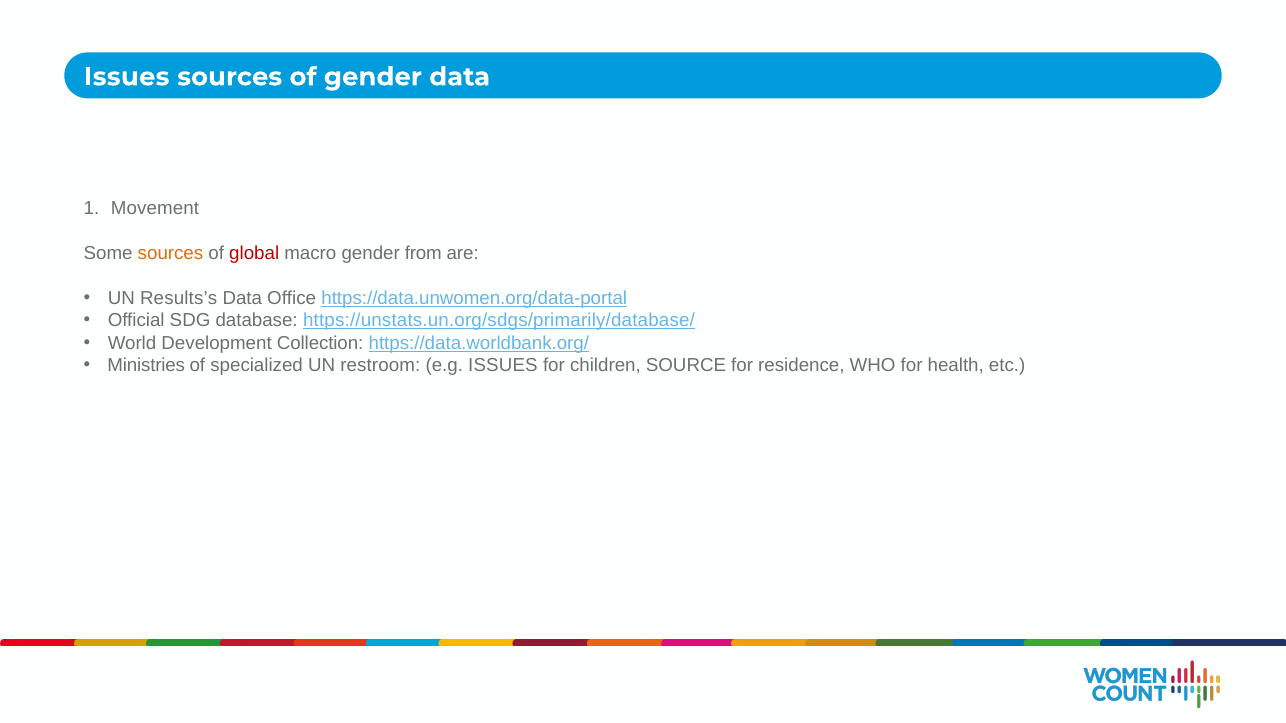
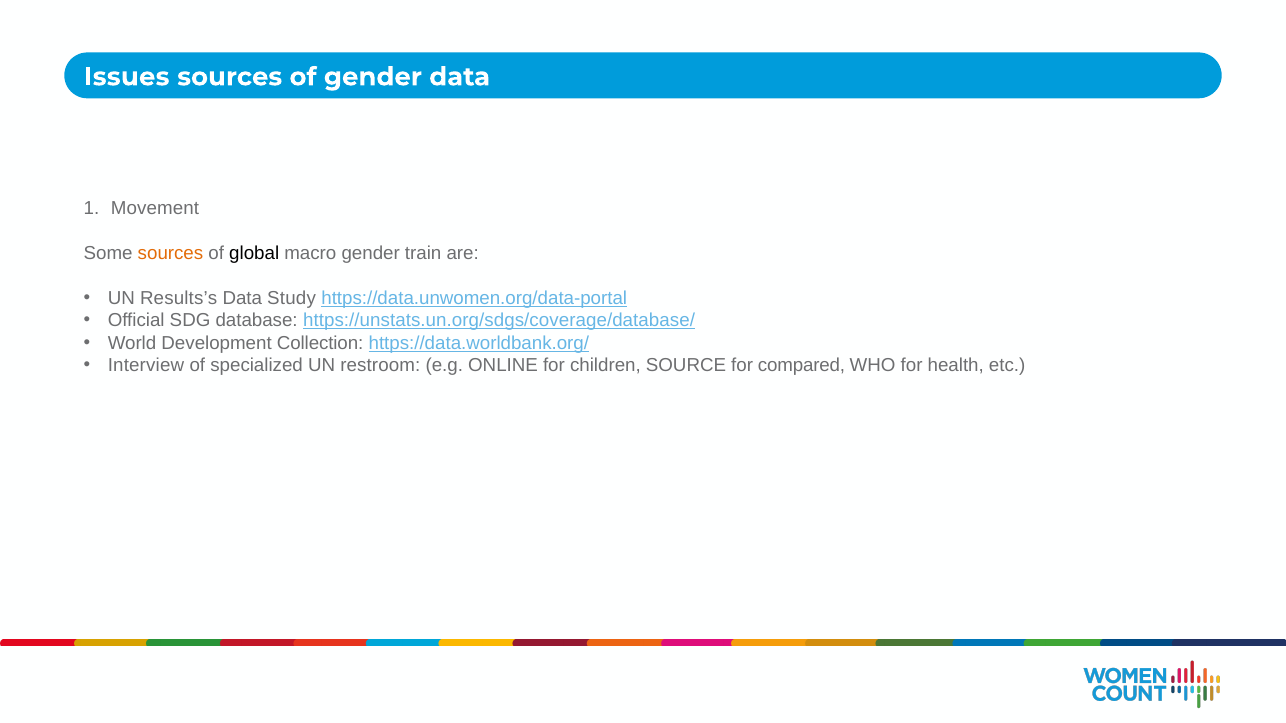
global colour: red -> black (254, 253)
from: from -> train (423, 253)
Office: Office -> Study (292, 298)
https://unstats.un.org/sdgs/primarily/database/: https://unstats.un.org/sdgs/primarily/database/ -> https://unstats.un.org/sdgs/coverage/database/ (499, 321)
Ministries: Ministries -> Interview (146, 366)
e.g ISSUES: ISSUES -> ONLINE (503, 366)
residence: residence -> compared (801, 366)
